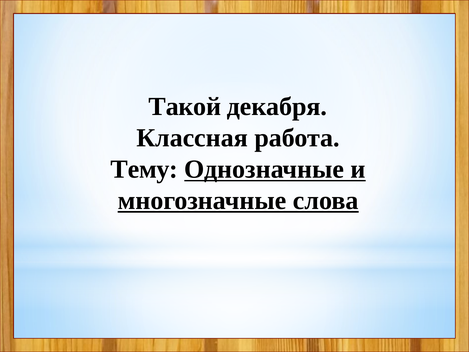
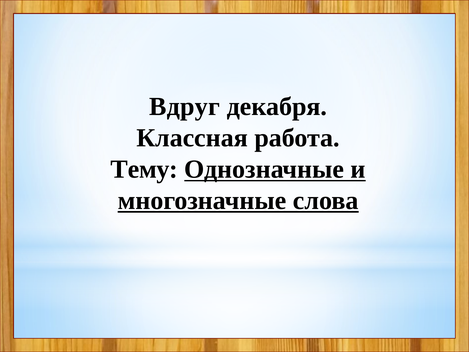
Такой: Такой -> Вдруг (185, 106)
